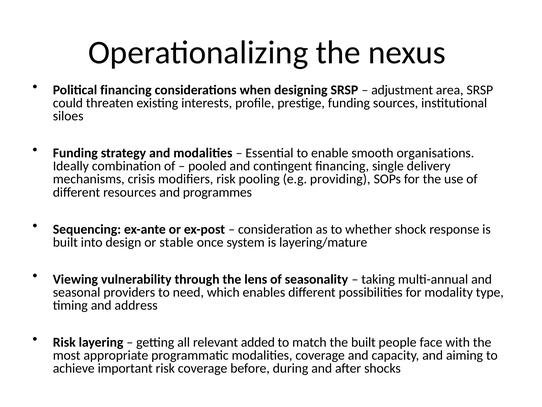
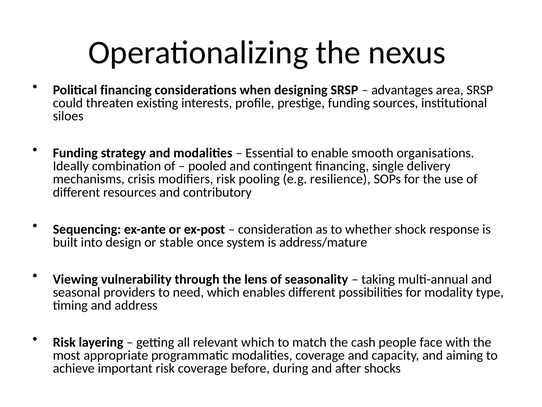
adjustment: adjustment -> advantages (402, 90)
providing: providing -> resilience (340, 179)
programmes: programmes -> contributory (217, 192)
layering/mature: layering/mature -> address/mature (323, 242)
relevant added: added -> which (258, 342)
the built: built -> cash (363, 342)
